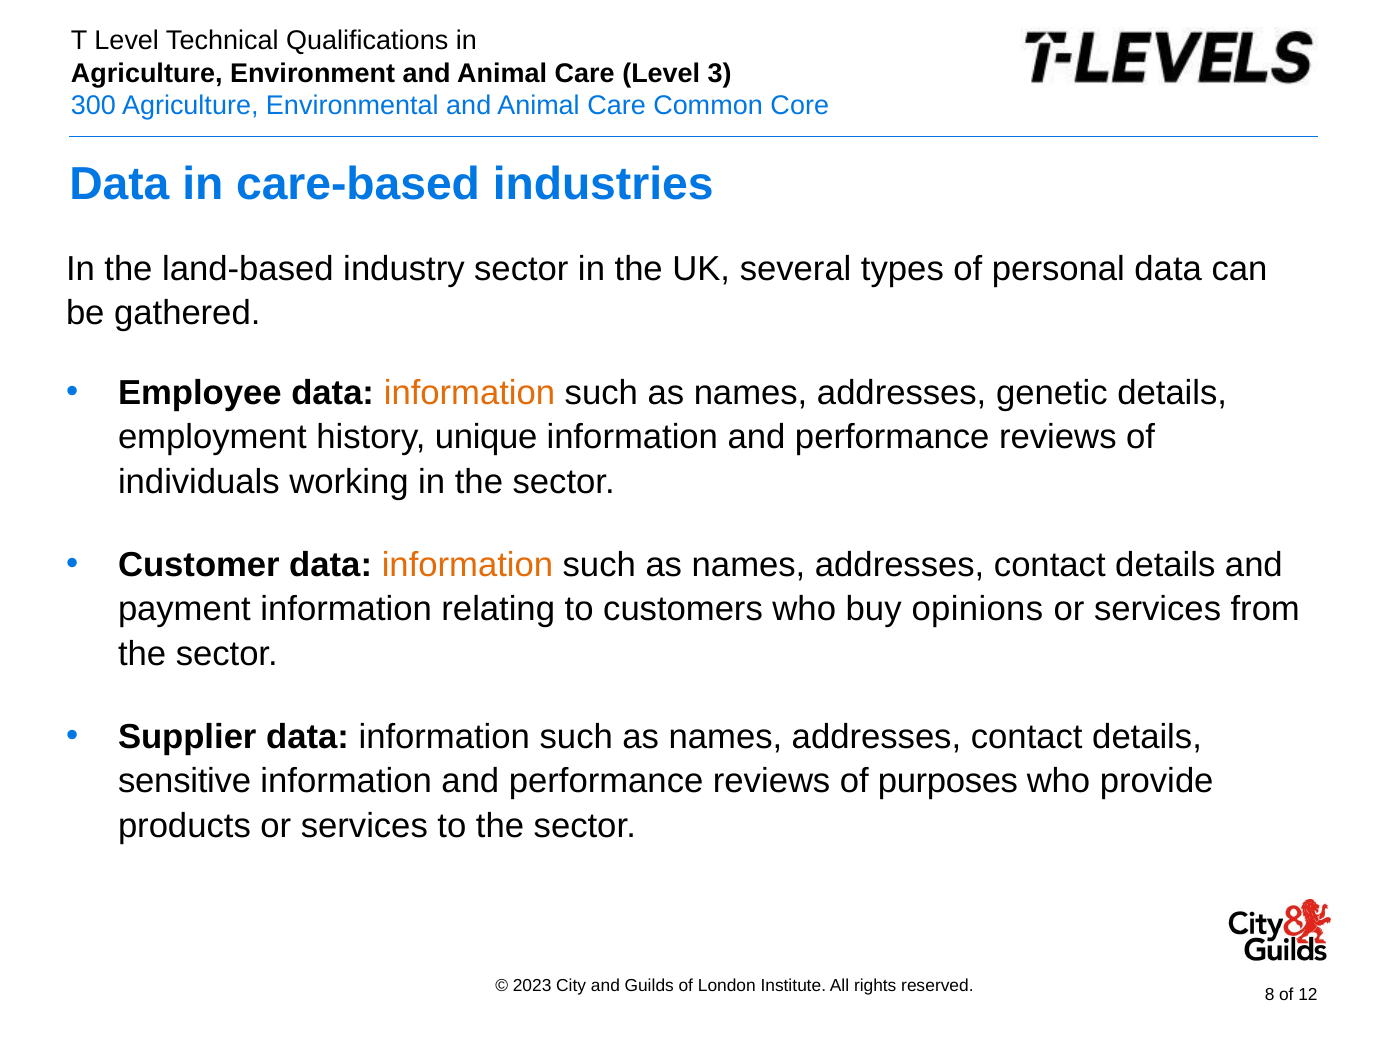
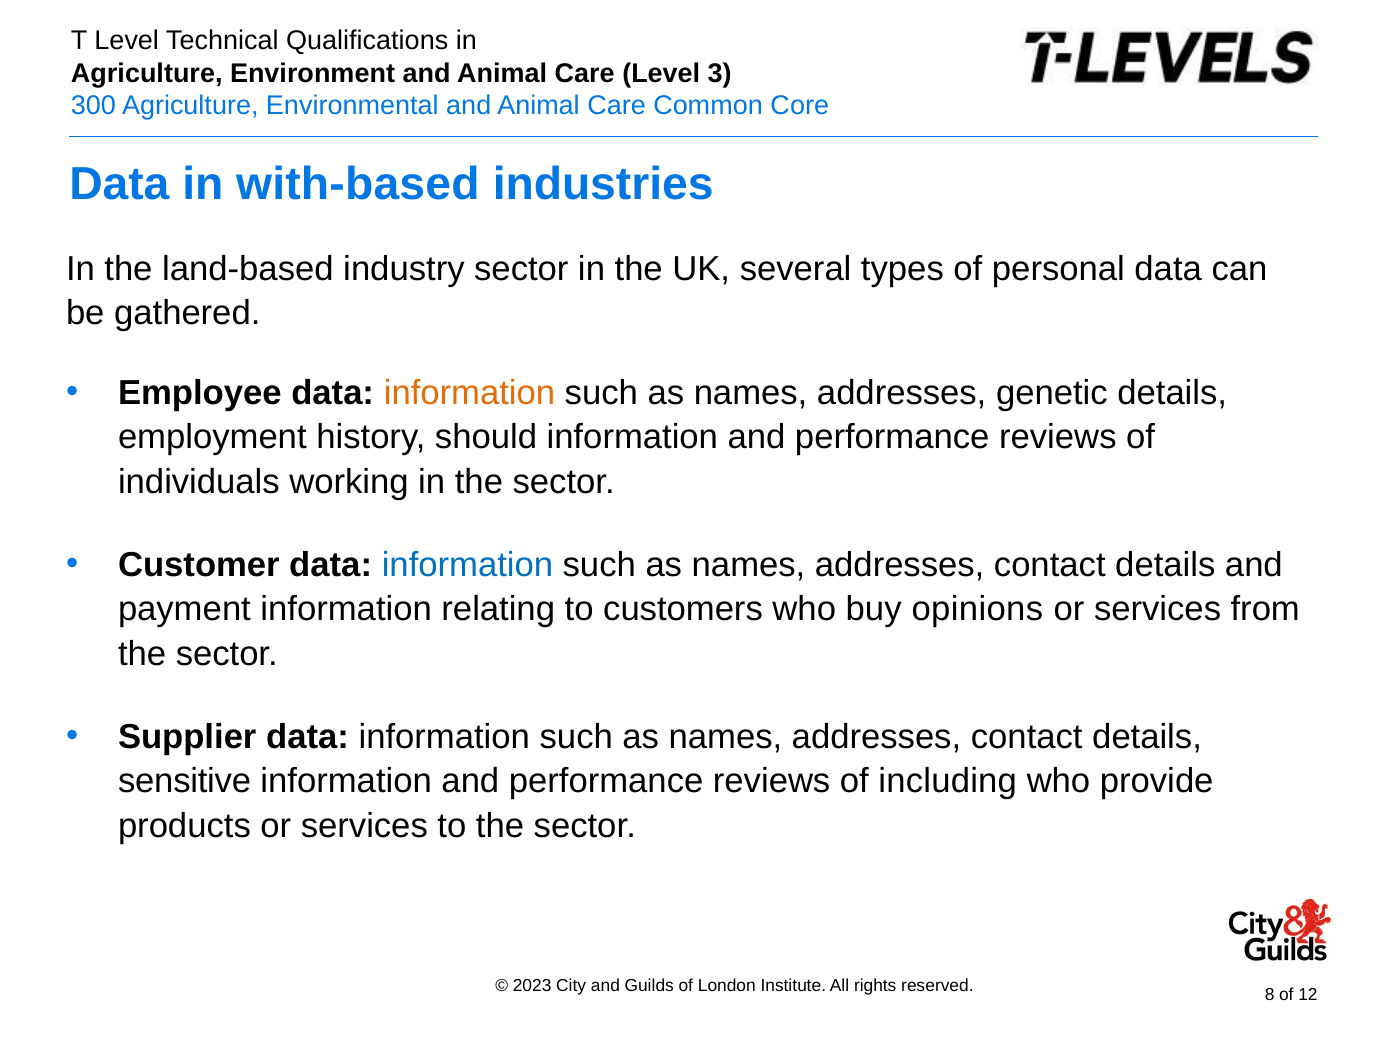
care-based: care-based -> with-based (358, 184)
unique: unique -> should (486, 437)
information colour: orange -> blue (467, 565)
purposes: purposes -> including (948, 781)
